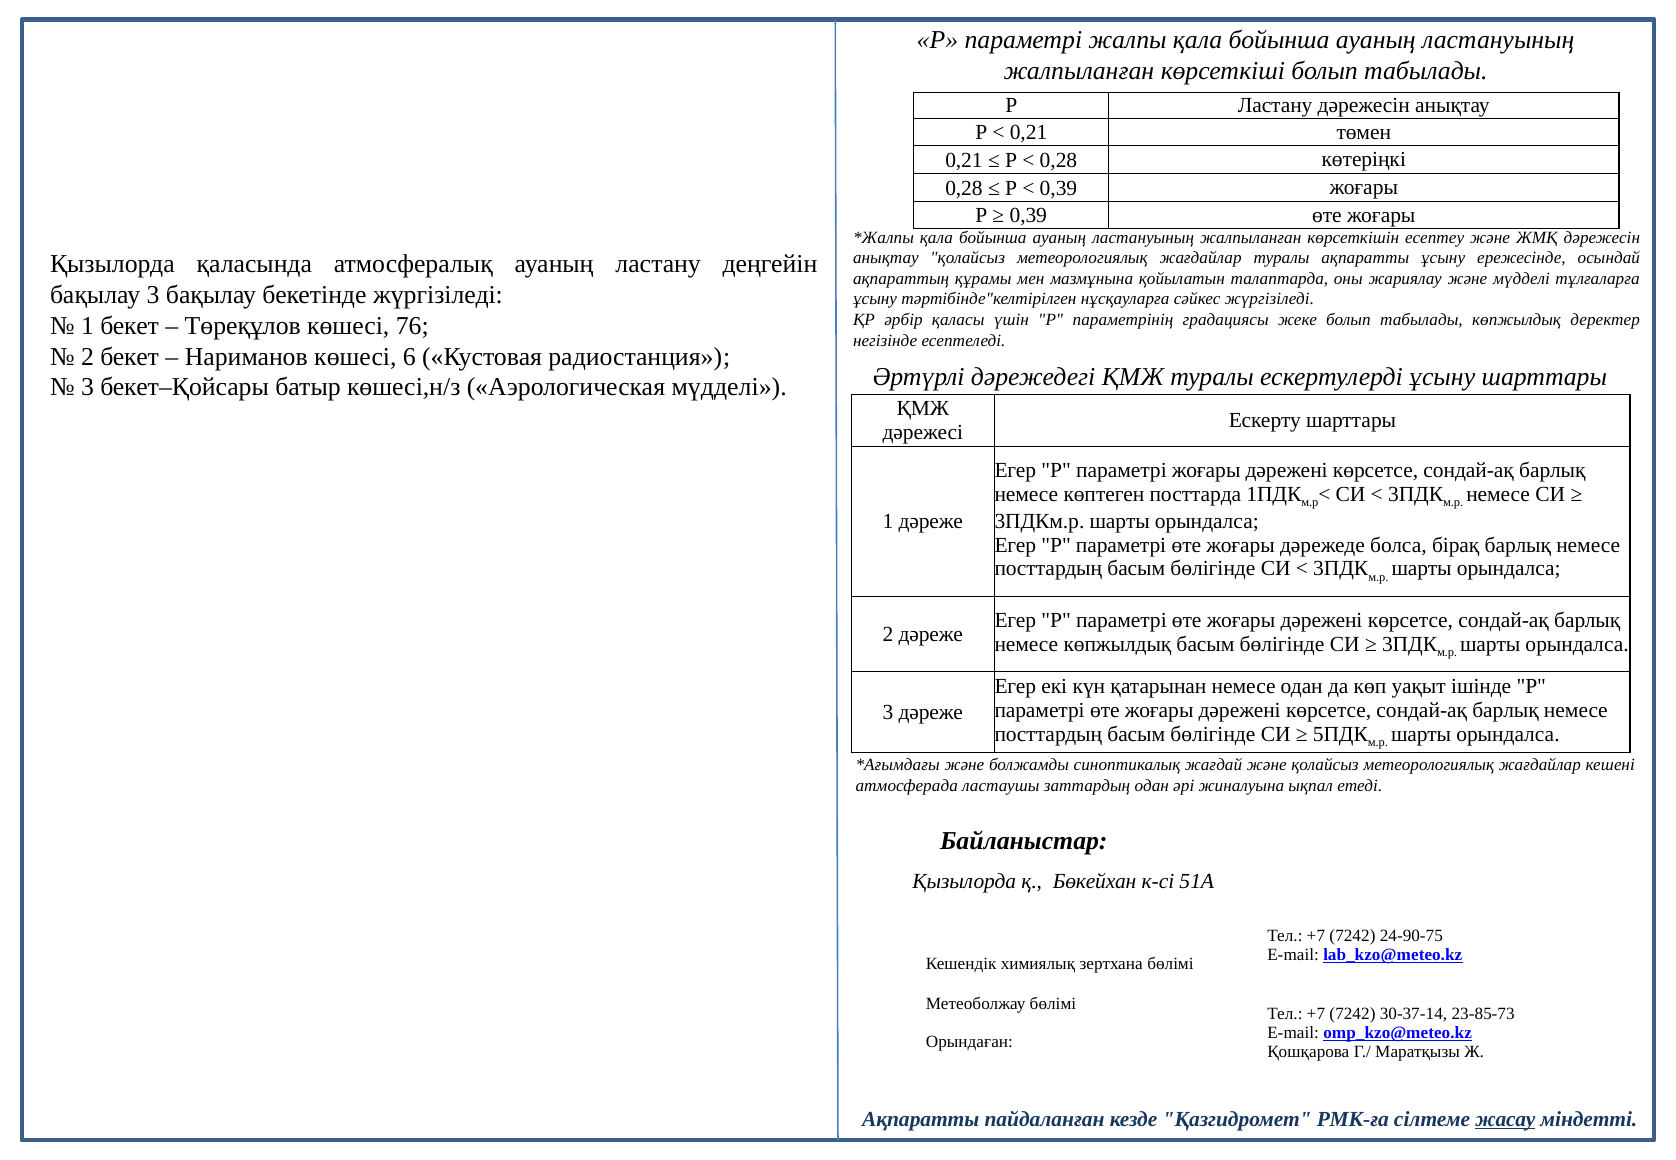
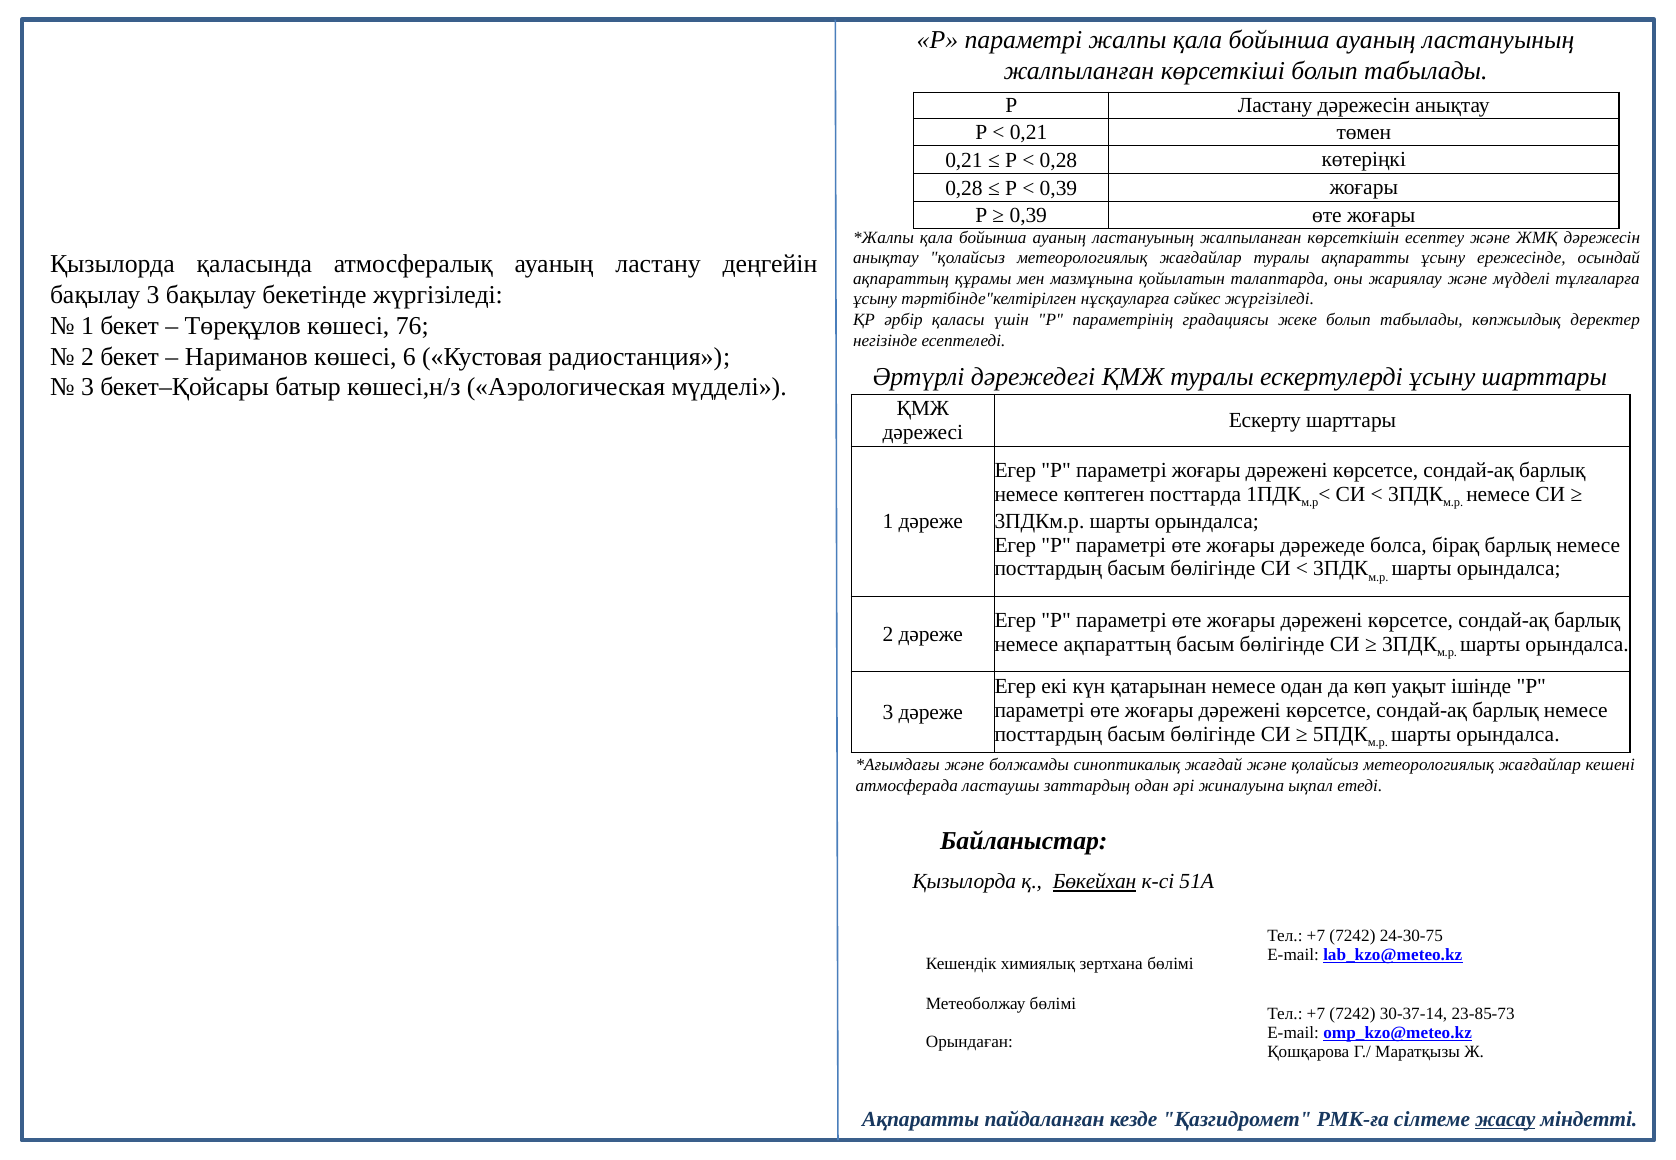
немесе көпжылдық: көпжылдық -> ақпараттың (1117, 644)
Бөкейхан underline: none -> present (1095, 882)
24-90-75: 24-90-75 -> 24-30-75 (1411, 936)
